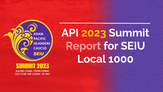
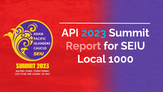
2023 colour: yellow -> light blue (94, 33)
